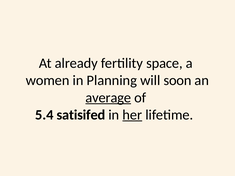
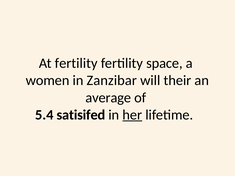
At already: already -> fertility (76, 63)
Planning: Planning -> Zanzibar (112, 81)
soon: soon -> their (177, 81)
average underline: present -> none (108, 98)
